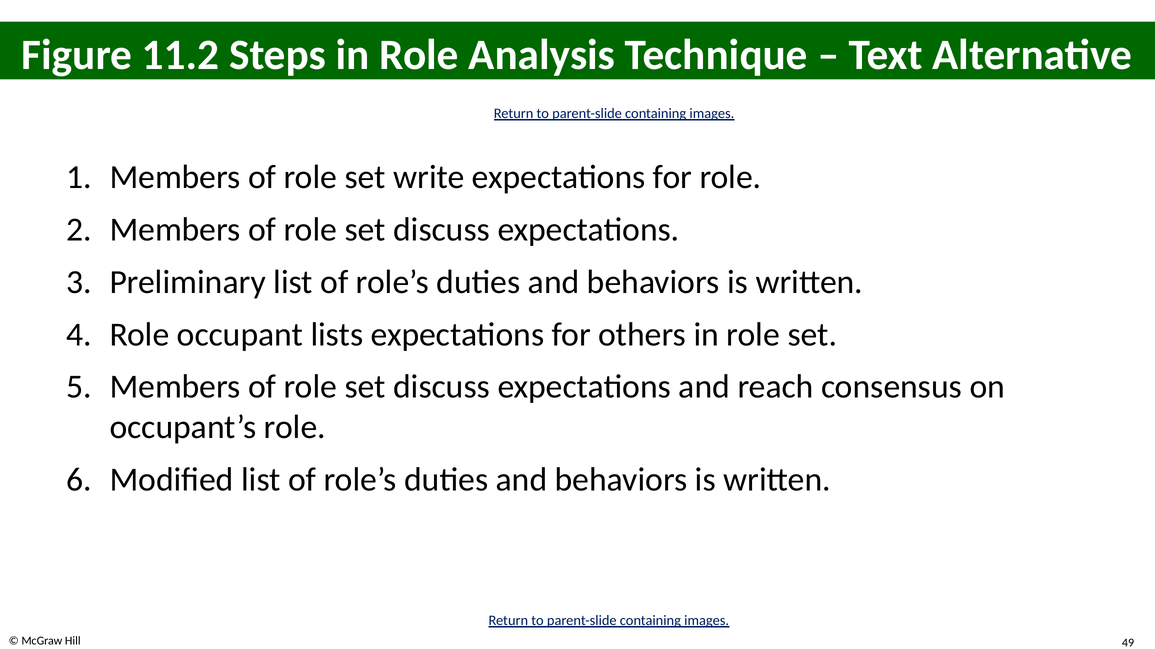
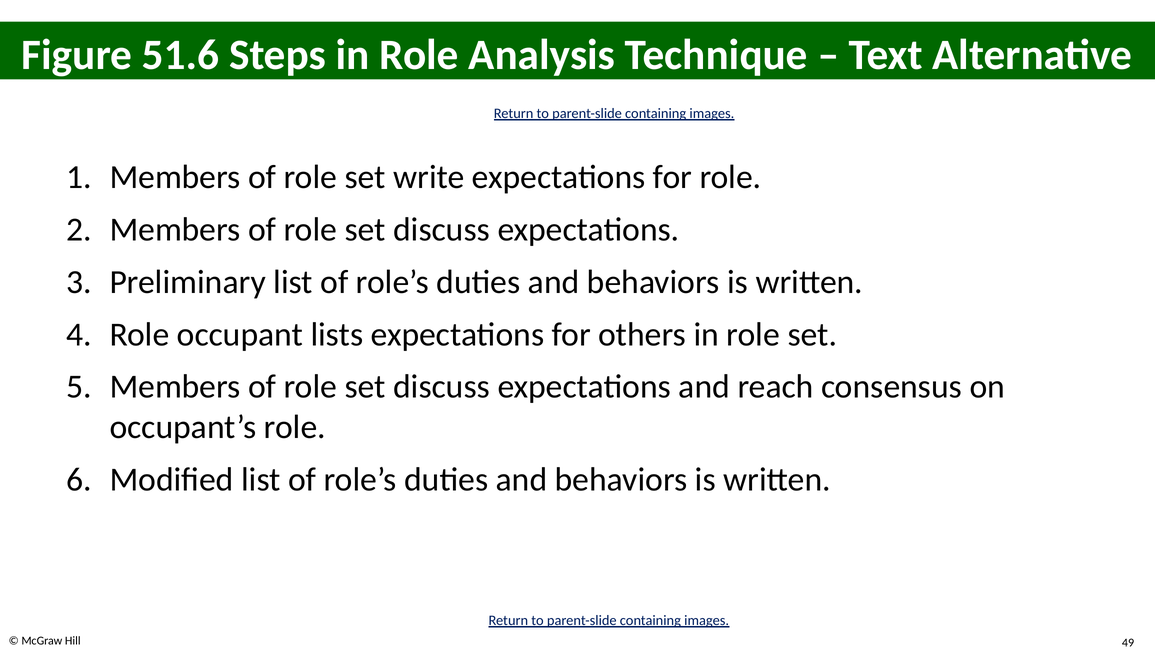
11.2: 11.2 -> 51.6 (181, 55)
